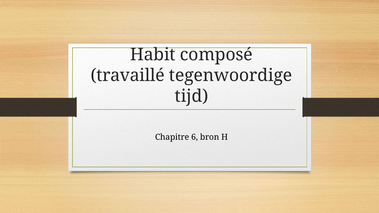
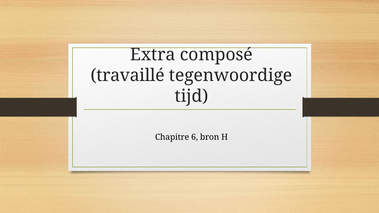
Habit: Habit -> Extra (153, 55)
